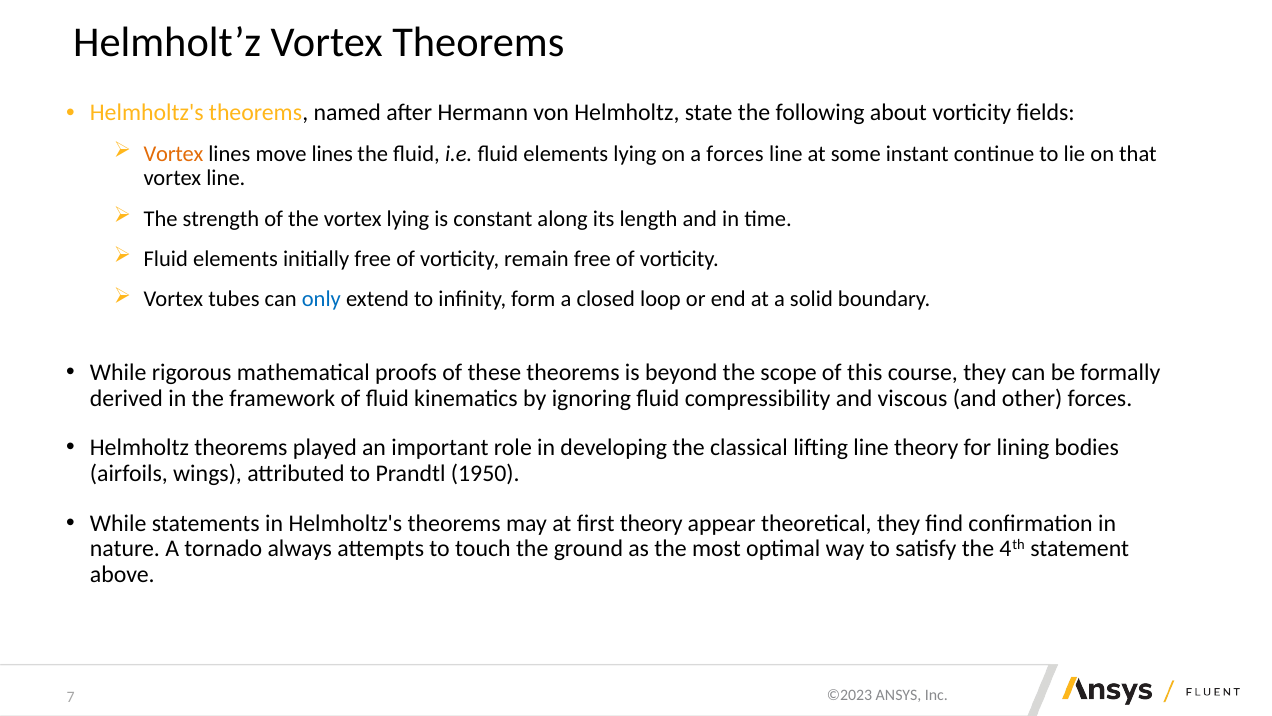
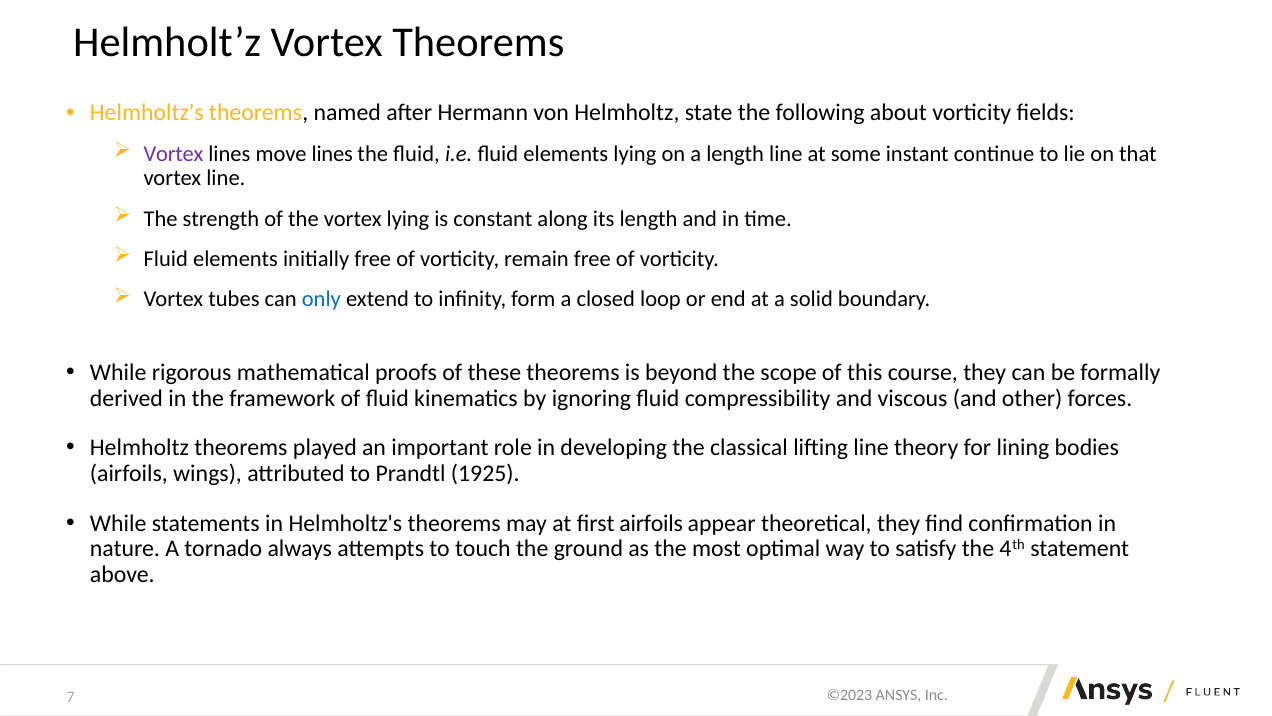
Vortex colour: orange -> purple (173, 154)
a forces: forces -> length (735, 154)
1950: 1950 -> 1925 (485, 473)
first theory: theory -> airfoils (651, 523)
